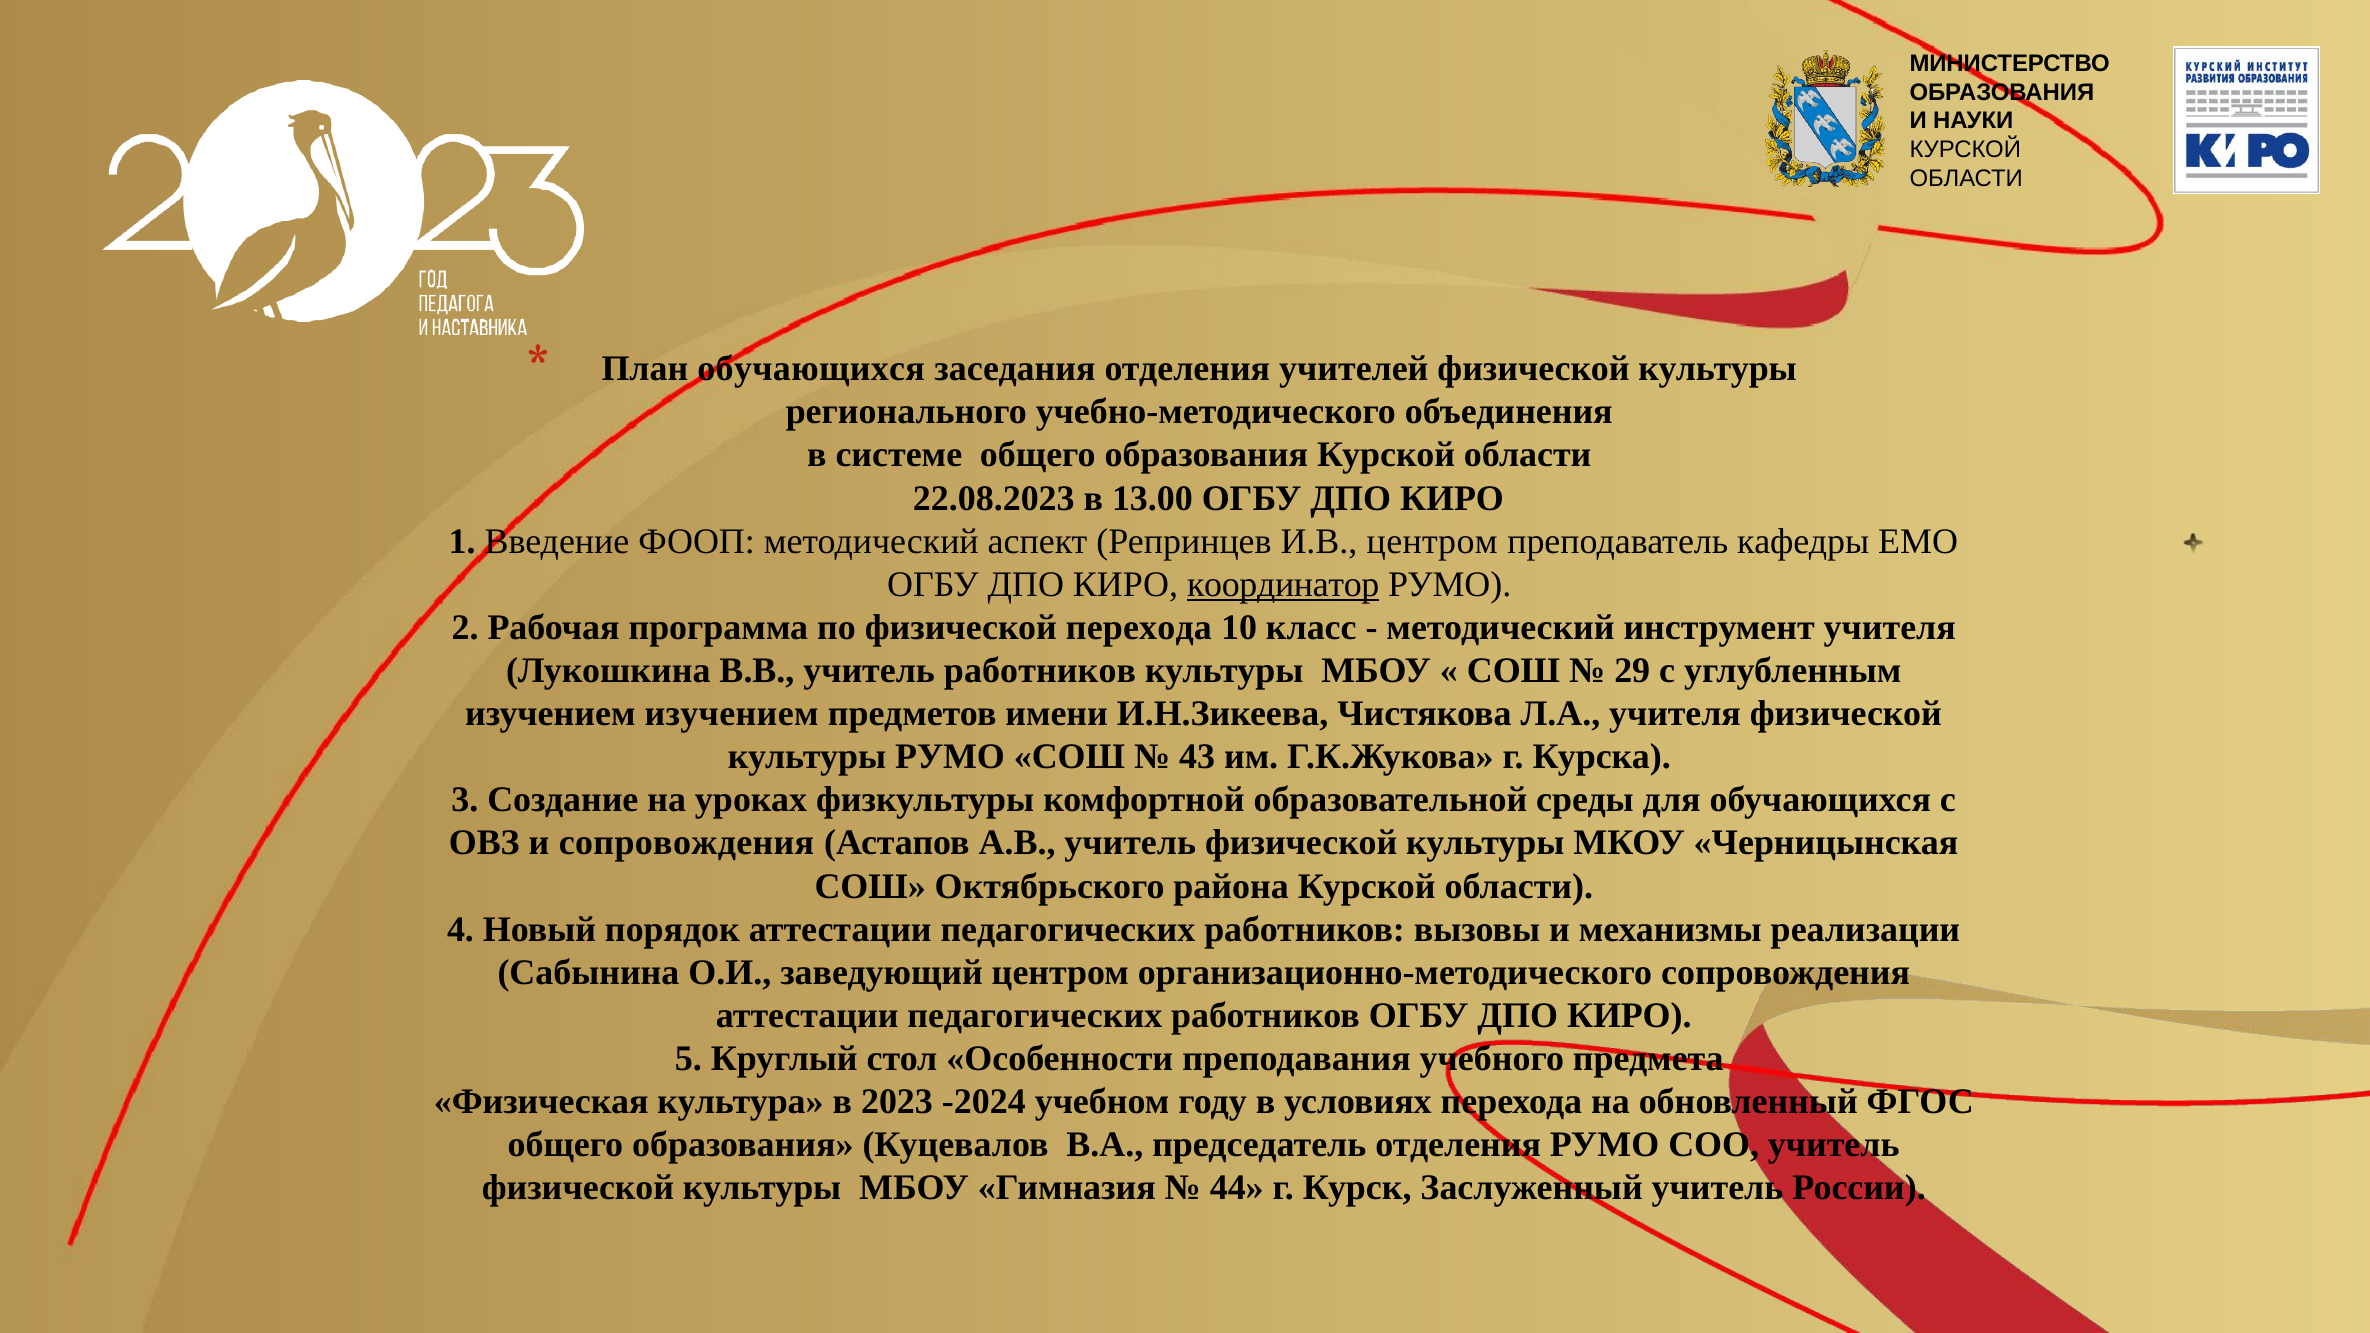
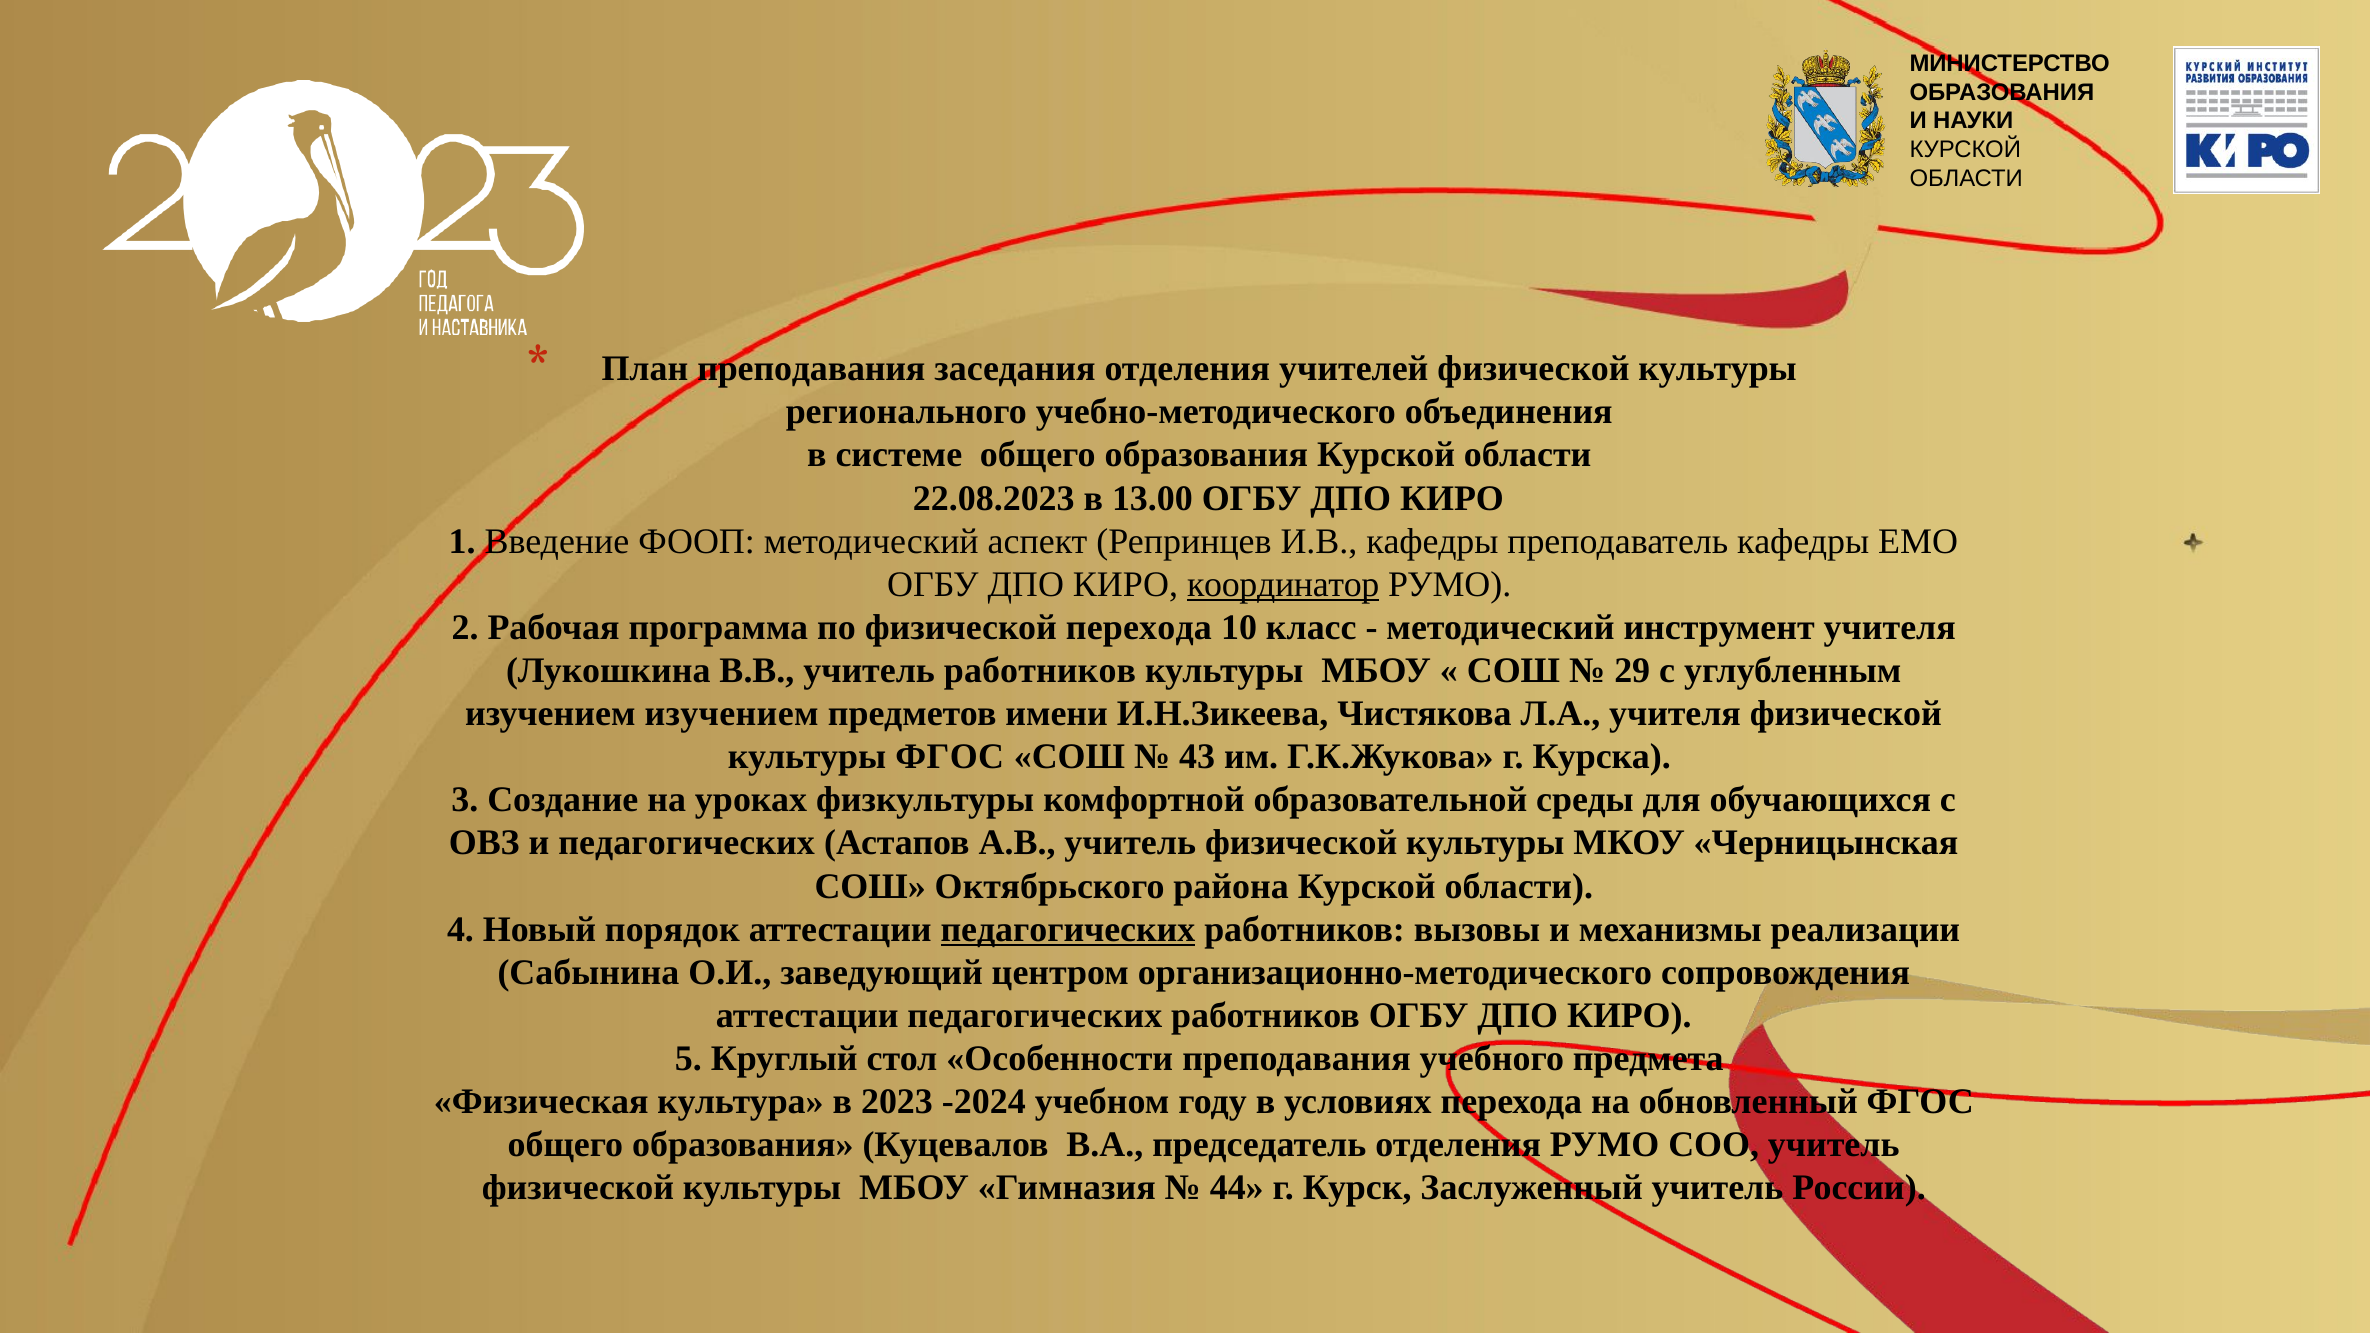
План обучающихся: обучающихся -> преподавания (811, 369)
И.В центром: центром -> кафедры (1432, 541)
культуры РУМО: РУМО -> ФГОС (950, 757)
и сопровождения: сопровождения -> педагогических (687, 843)
педагогических underline: none -> present (1068, 929)
